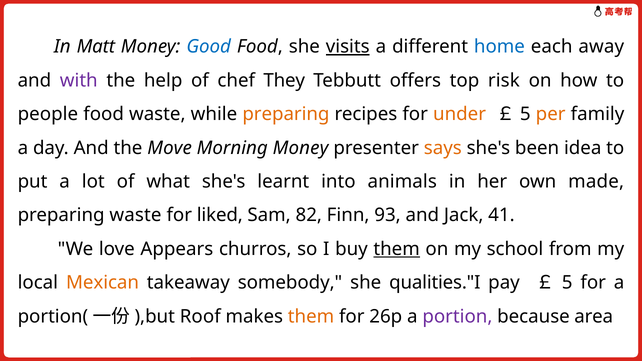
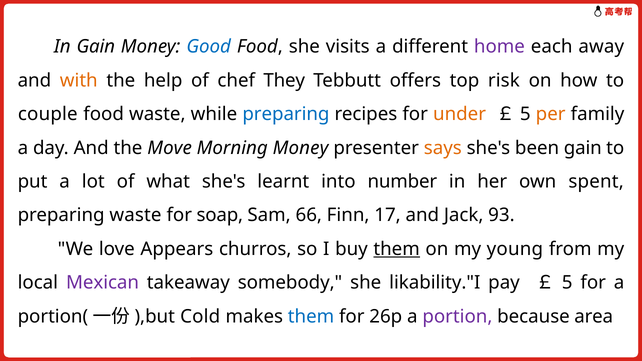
In Matt: Matt -> Gain (96, 47)
visits underline: present -> none (348, 47)
home colour: blue -> purple (499, 47)
with colour: purple -> orange (79, 80)
people: people -> couple (48, 114)
preparing colour: orange -> blue (286, 114)
been idea: idea -> gain (583, 148)
animals: animals -> number (402, 182)
made: made -> spent (596, 182)
liked: liked -> soap (220, 215)
82: 82 -> 66 (309, 215)
93: 93 -> 17 (388, 215)
41: 41 -> 93 (501, 215)
school: school -> young (515, 249)
Mexican colour: orange -> purple (102, 283)
qualities."I: qualities."I -> likability."I (435, 283)
Roof: Roof -> Cold (200, 317)
them colour: orange -> blue (311, 317)
